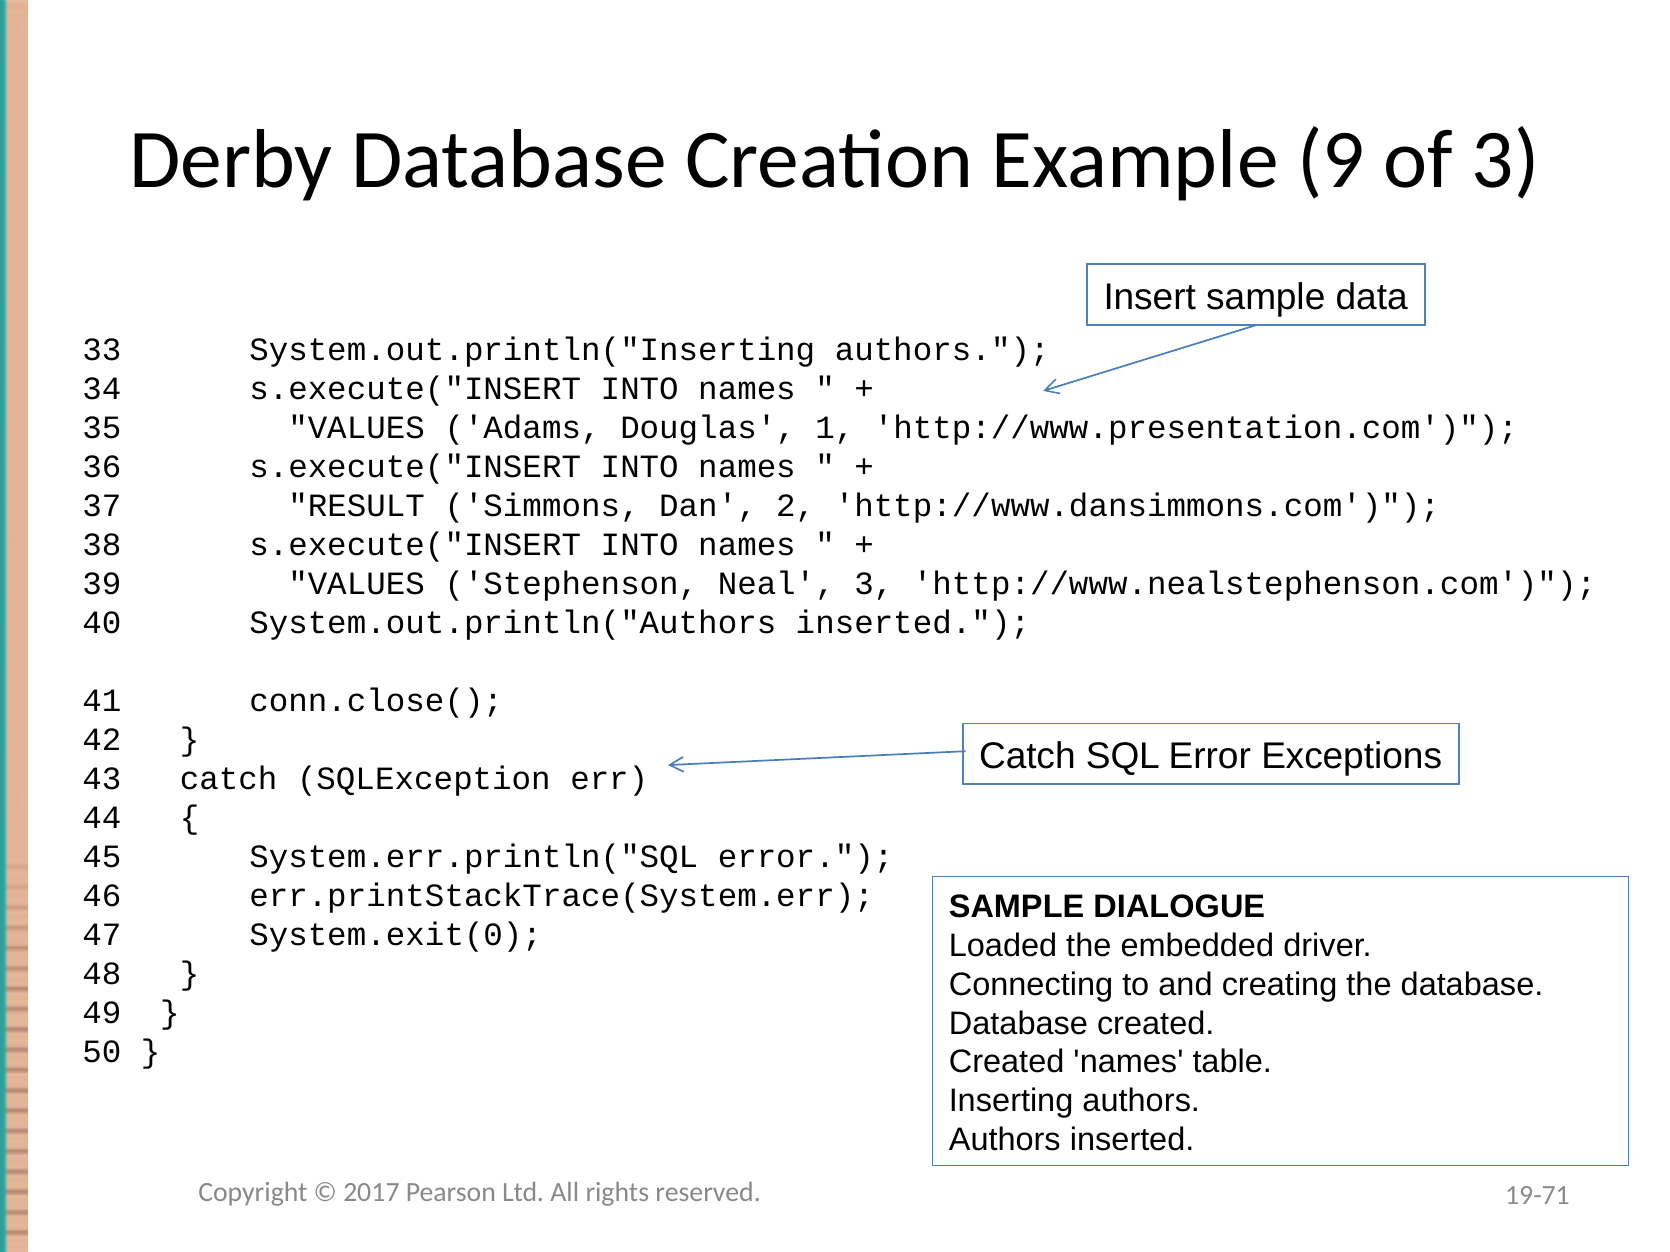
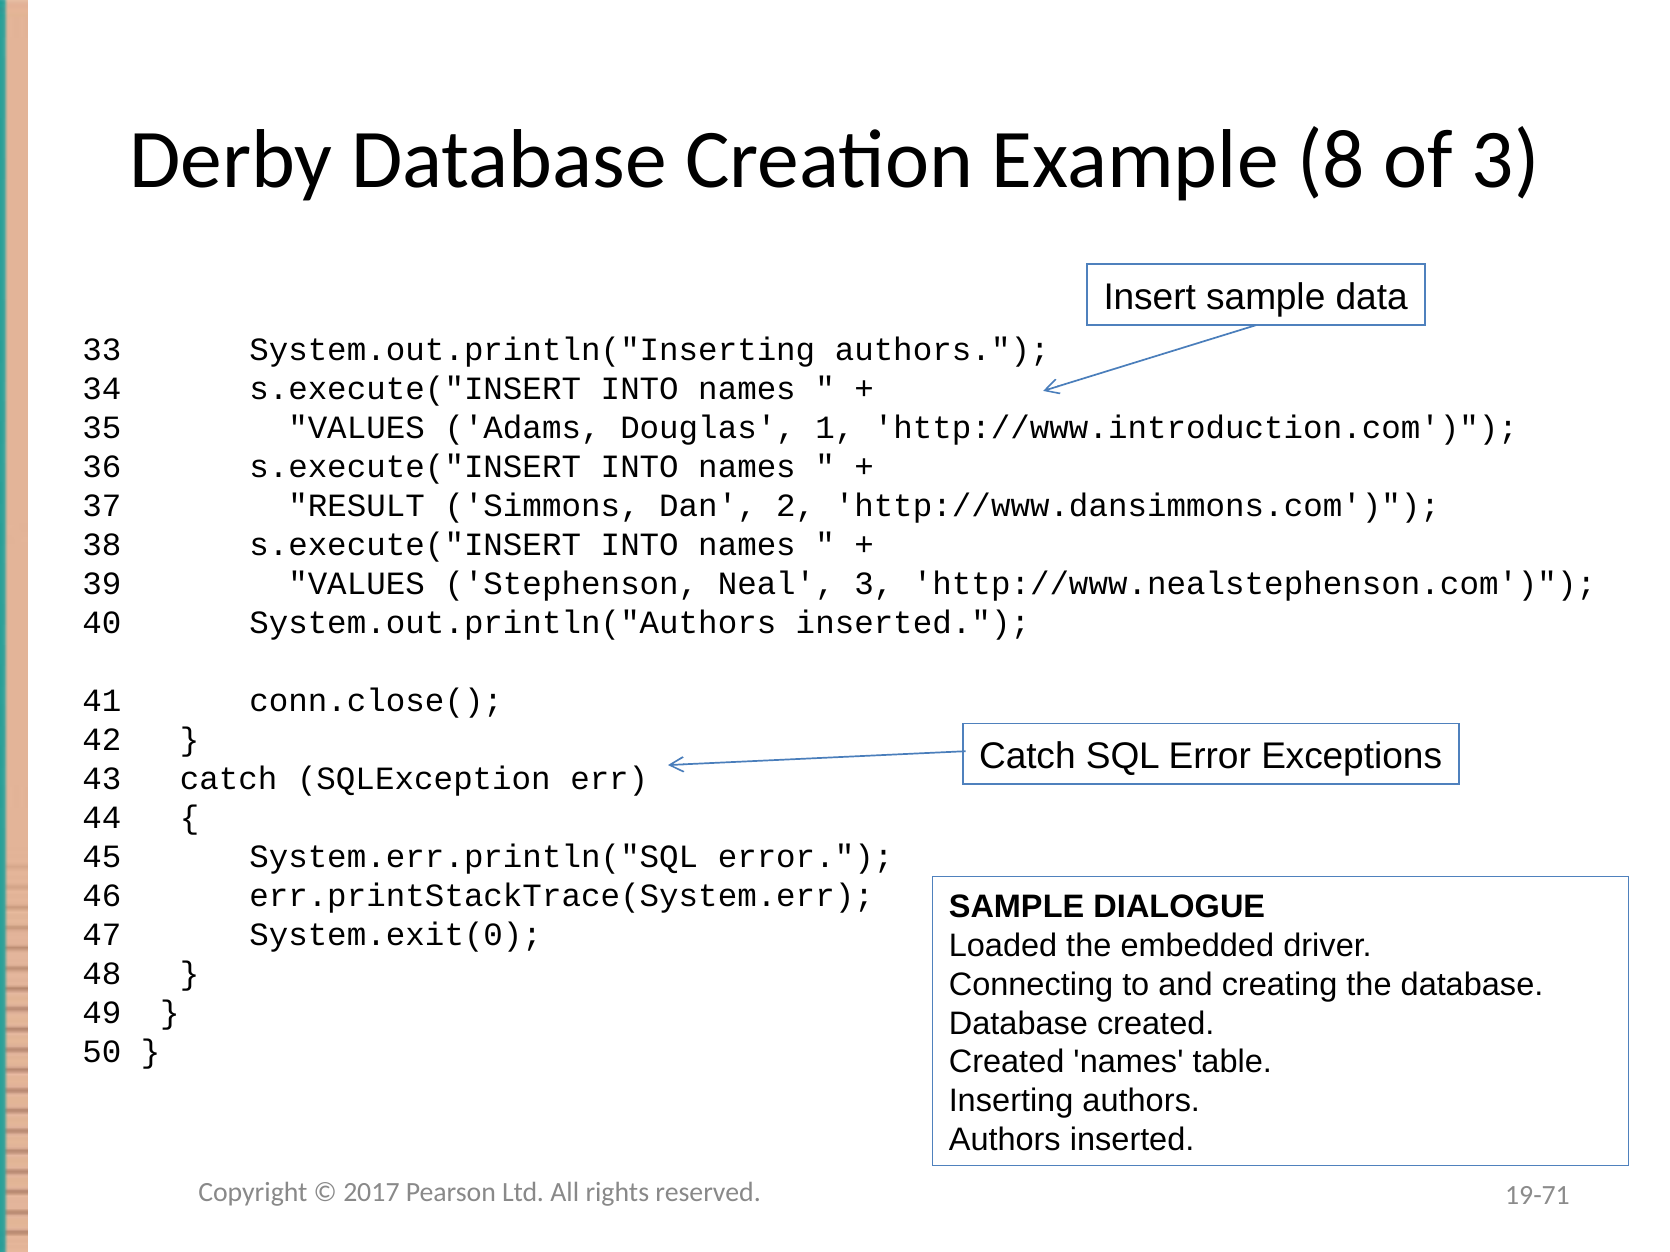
9: 9 -> 8 (1331, 160)
http://www.presentation.com: http://www.presentation.com -> http://www.introduction.com (1196, 428)
